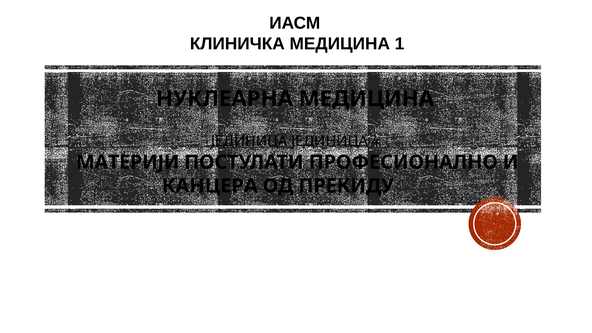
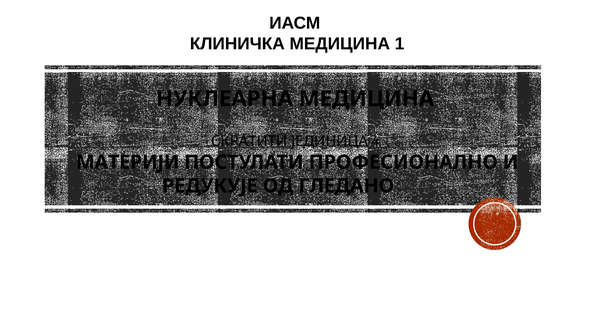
ЈЕДИНИЦА: ЈЕДИНИЦА -> СКРАТИТИ (249, 141)
КАНЦЕРА: КАНЦЕРА -> РЕДУКУЈЕ (210, 186)
ПРЕКИДУ: ПРЕКИДУ -> ГЛЕДАНО (346, 186)
